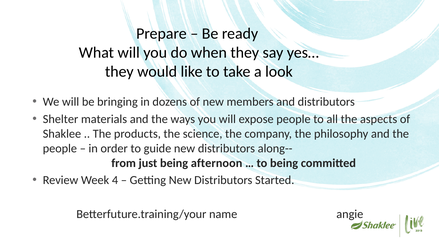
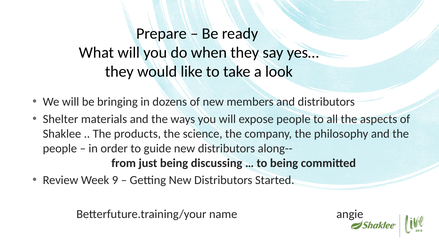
afternoon: afternoon -> discussing (217, 163)
4: 4 -> 9 (115, 180)
